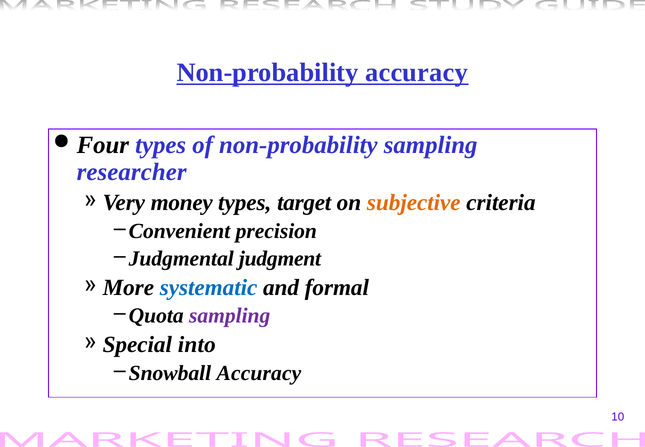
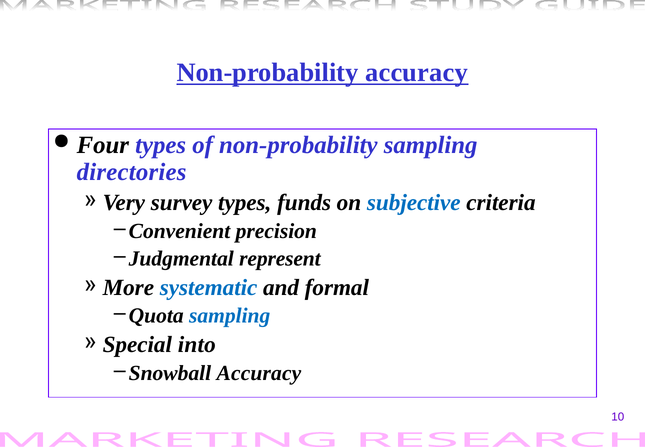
researcher: researcher -> directories (132, 172)
money: money -> survey (182, 203)
target: target -> funds (304, 203)
subjective colour: orange -> blue (414, 203)
judgment: judgment -> represent (280, 258)
sampling colour: purple -> blue (230, 316)
